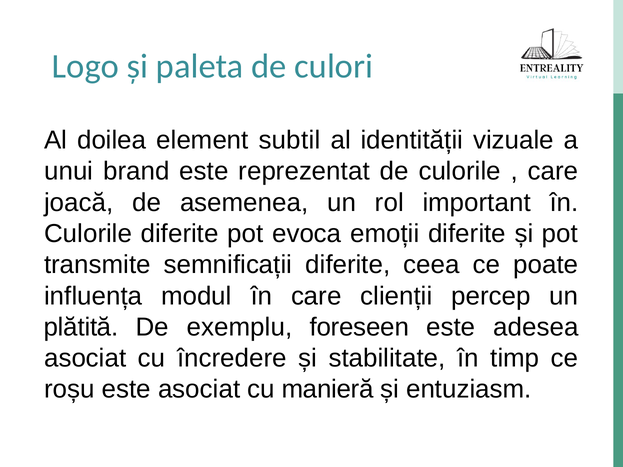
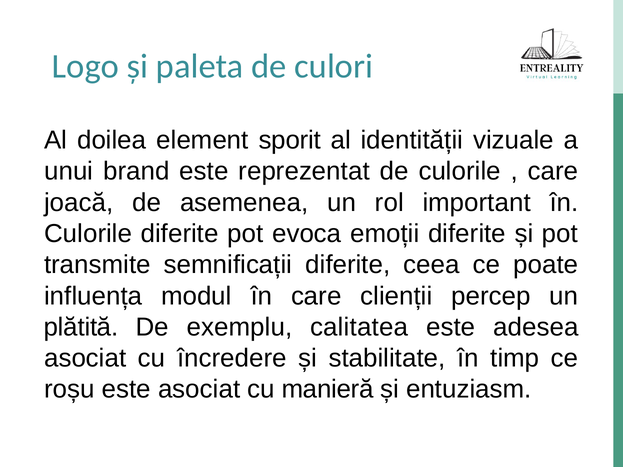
subtil: subtil -> sporit (290, 140)
foreseen: foreseen -> calitatea (359, 327)
